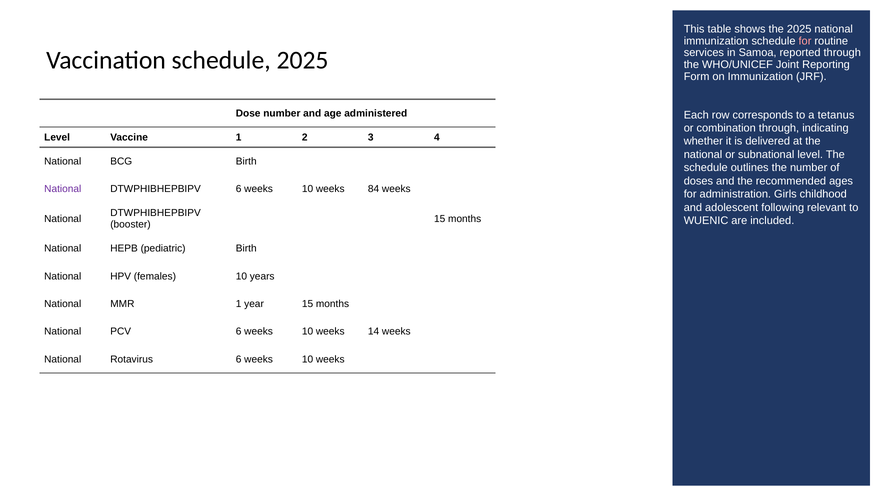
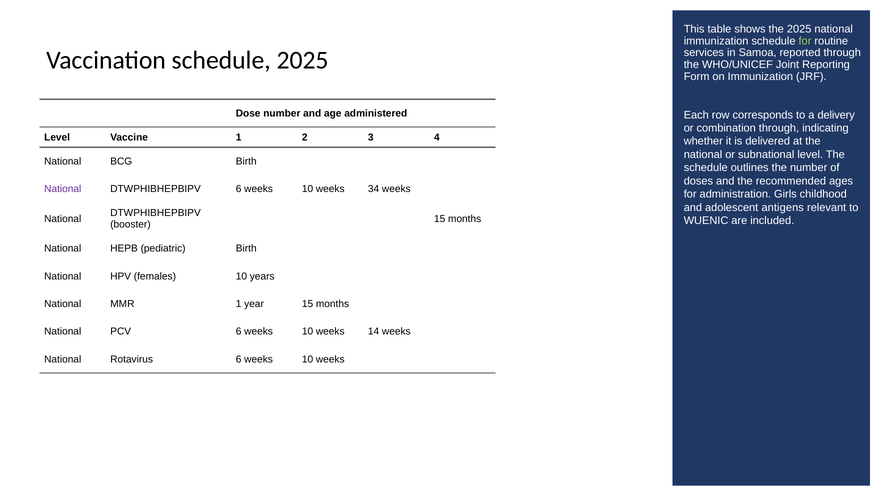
for colour: pink -> light green (805, 41)
tetanus: tetanus -> delivery (836, 115)
84: 84 -> 34 (374, 189)
following: following -> antigens (783, 207)
